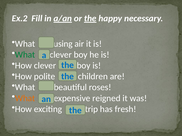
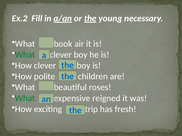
happy: happy -> young (110, 18)
using: using -> book (63, 44)
What colour: orange -> green (25, 99)
